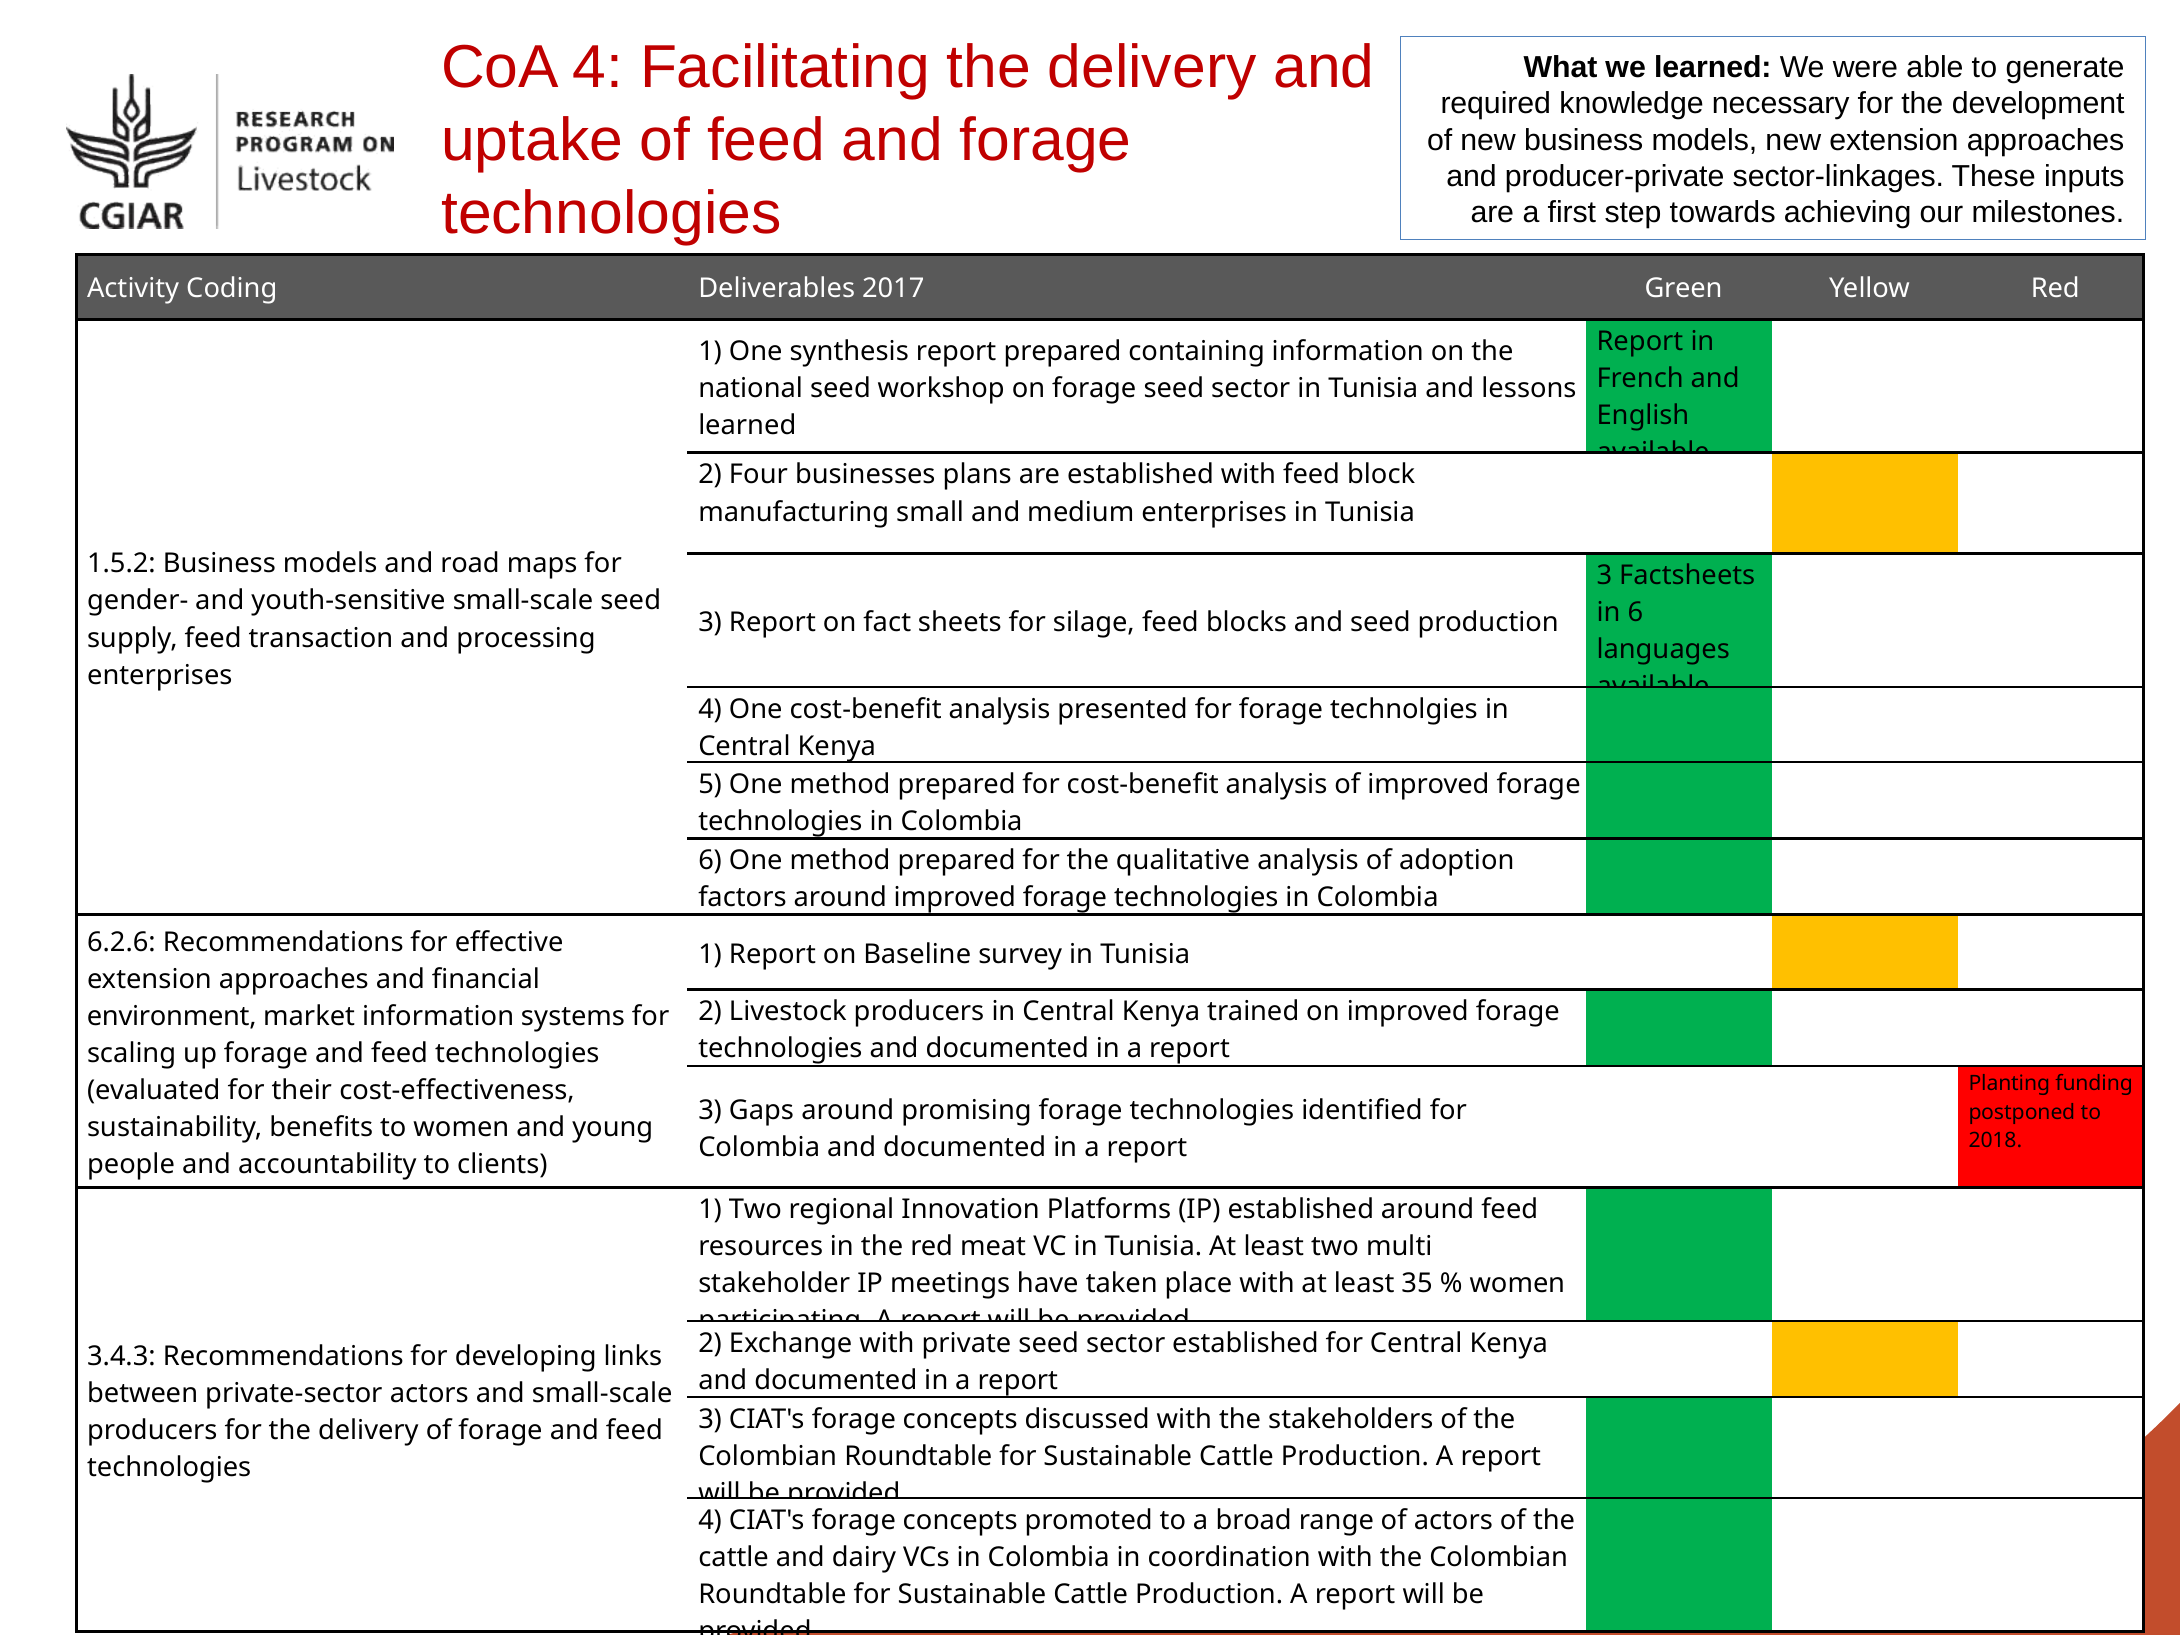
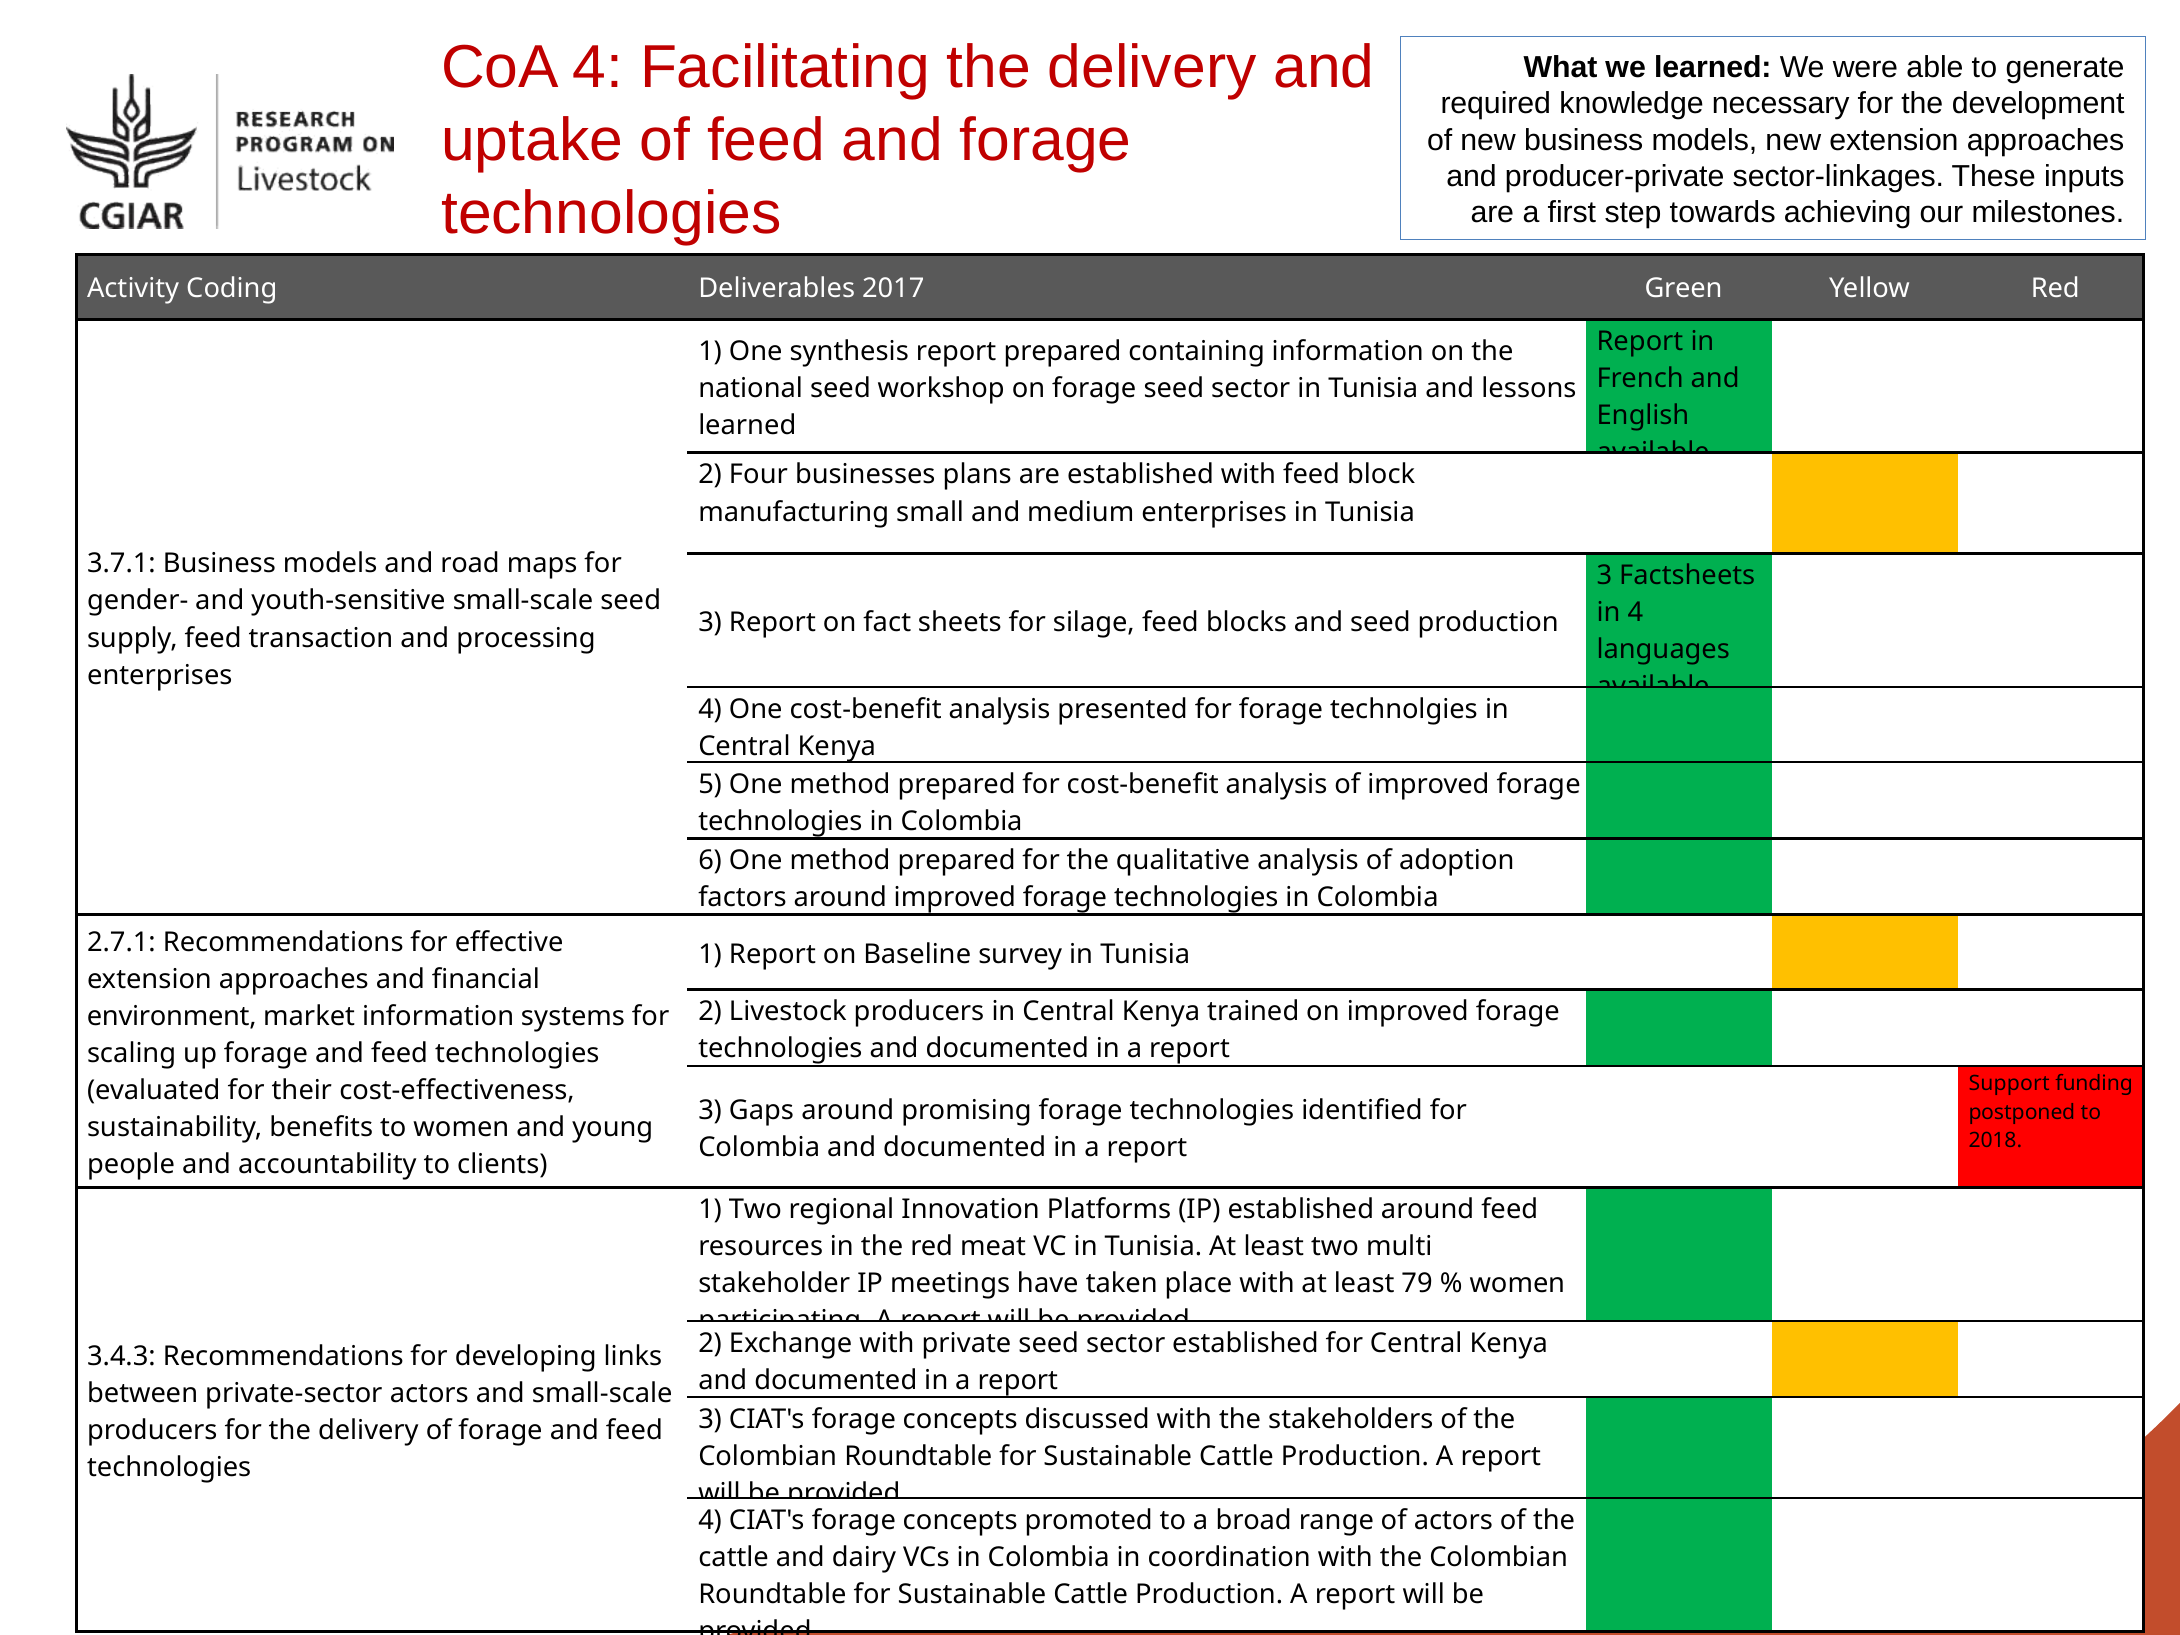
1.5.2: 1.5.2 -> 3.7.1 (121, 564)
in 6: 6 -> 4 (1635, 613)
6.2.6: 6.2.6 -> 2.7.1 (121, 942)
Planting: Planting -> Support (2009, 1084)
35: 35 -> 79 (1417, 1284)
